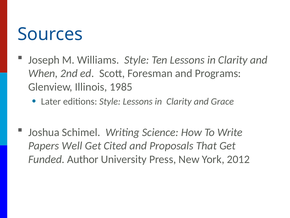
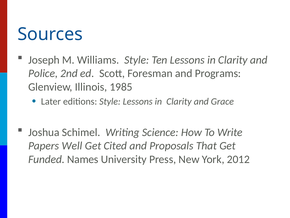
When: When -> Police (43, 73)
Author: Author -> Names (83, 159)
